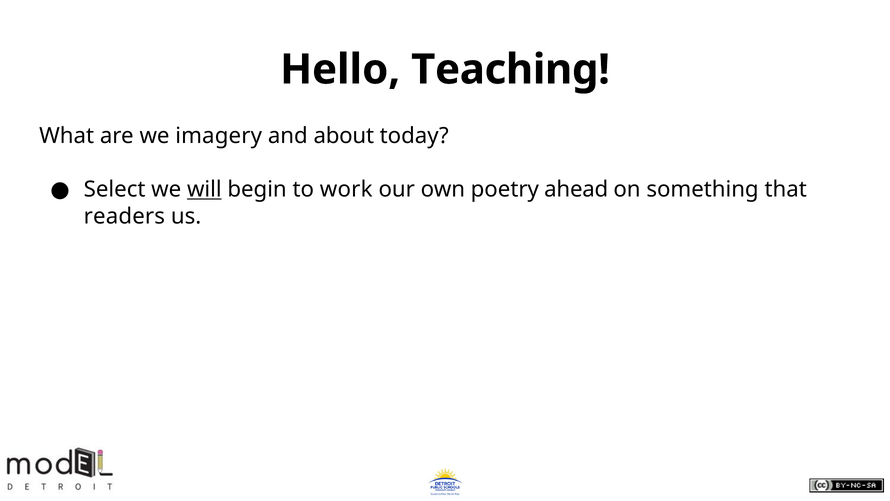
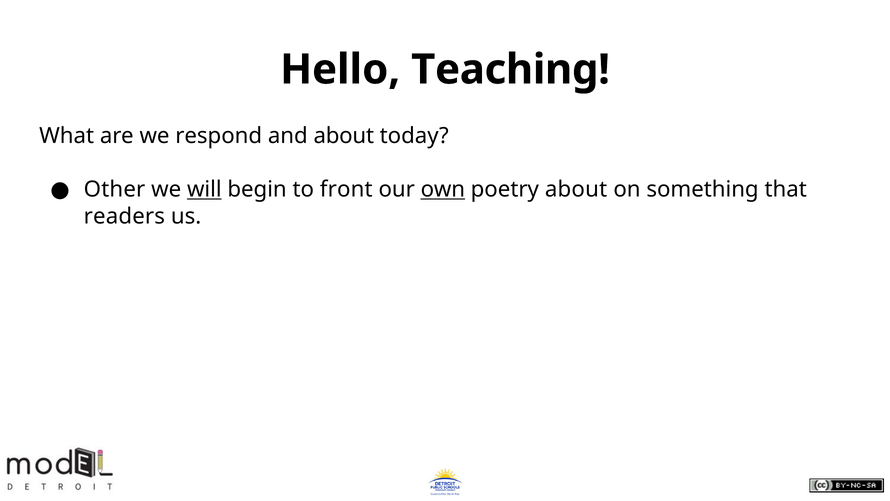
imagery: imagery -> respond (219, 136)
Select: Select -> Other (115, 189)
work: work -> front (346, 189)
own underline: none -> present (443, 189)
poetry ahead: ahead -> about (576, 189)
